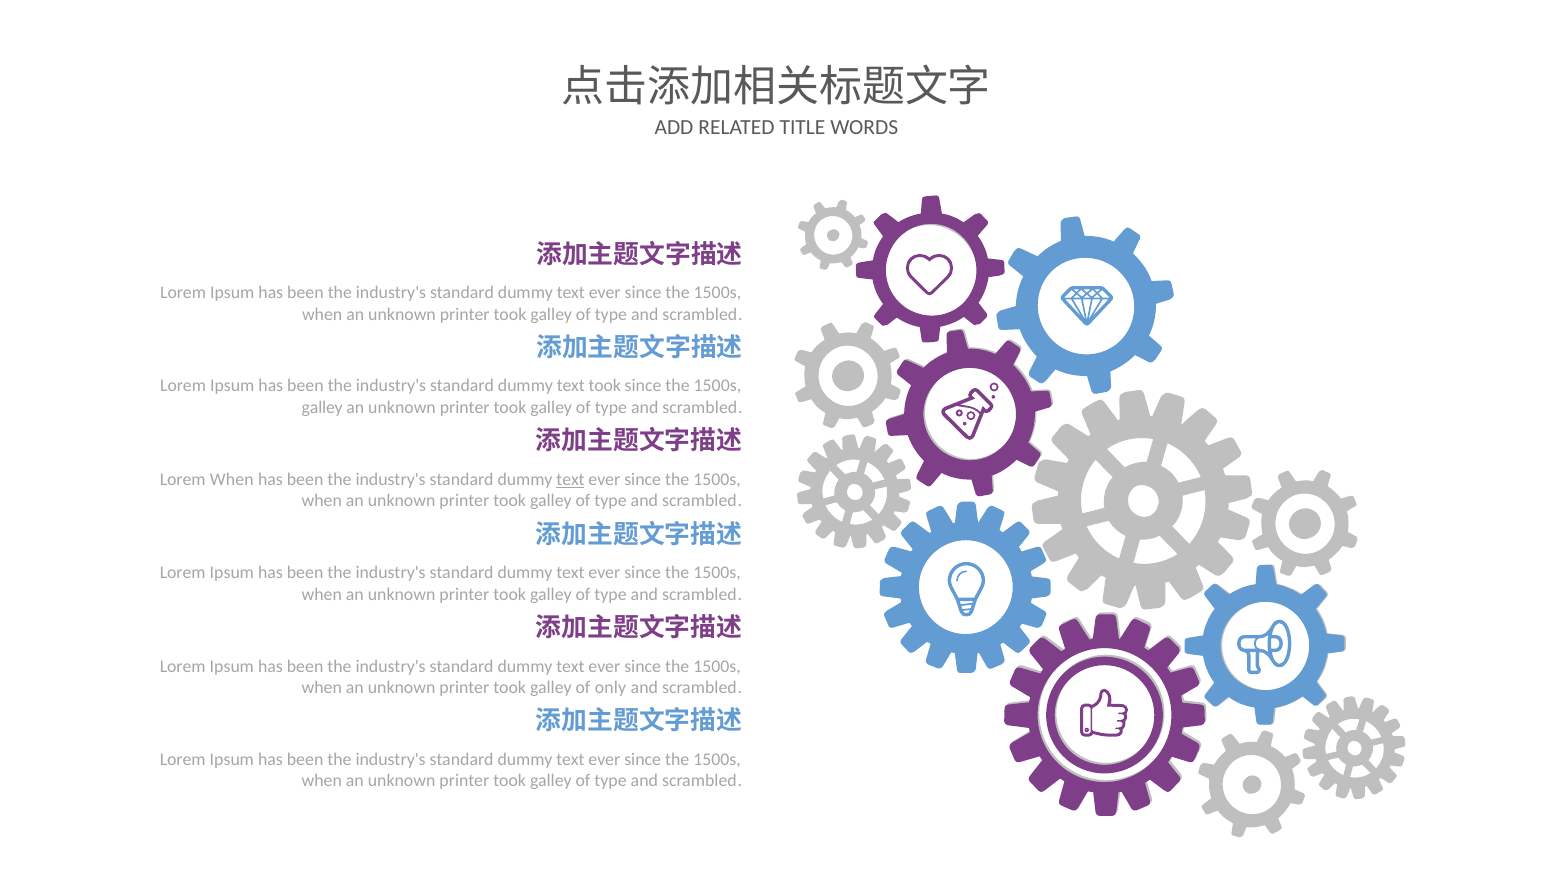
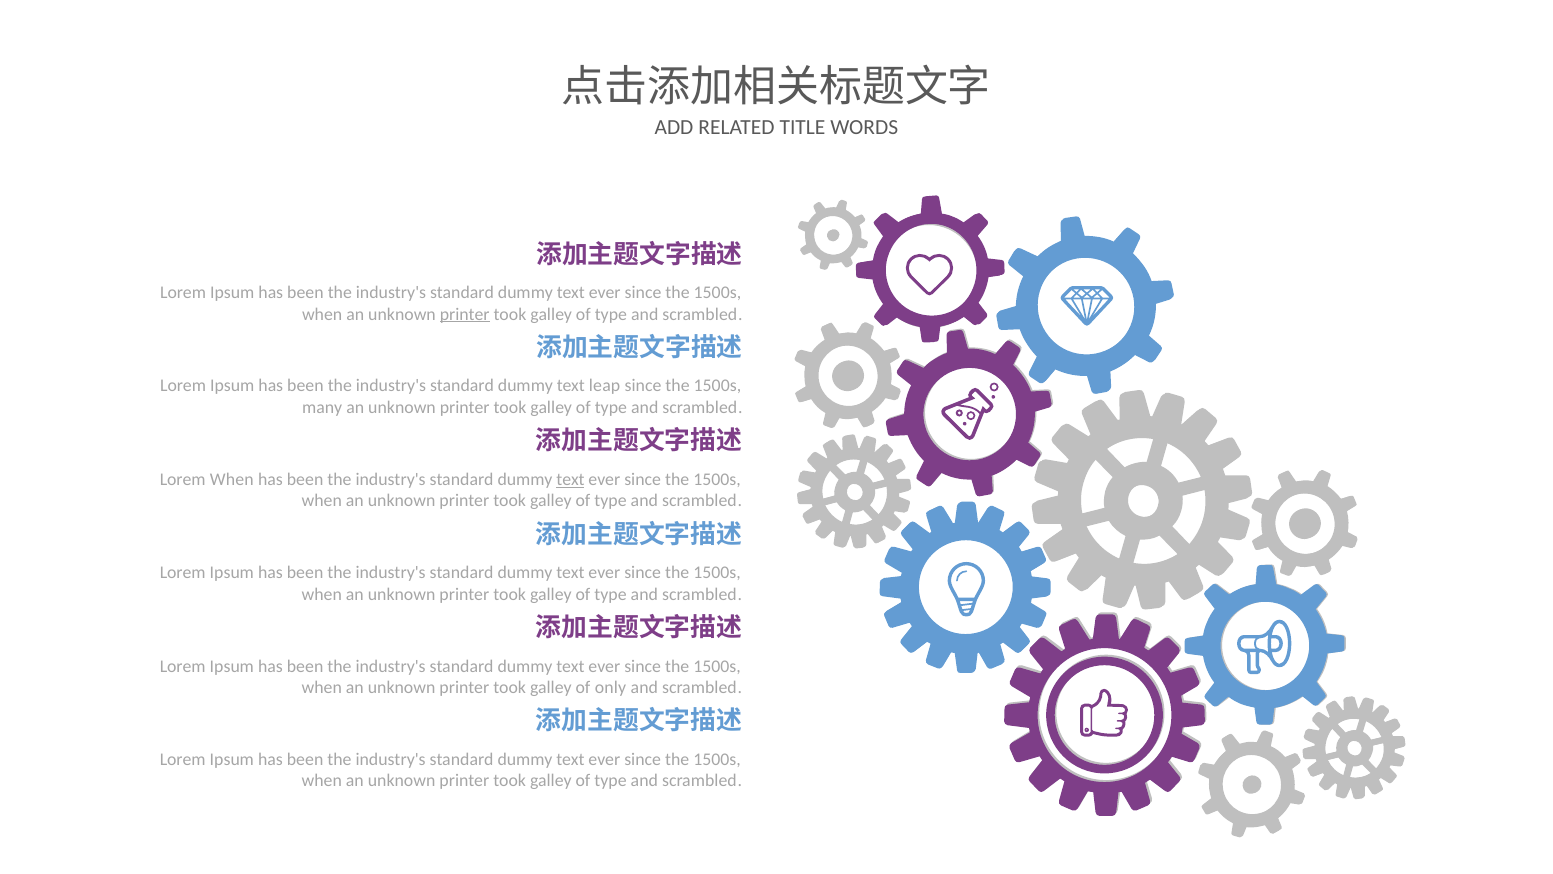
printer underline: none -> present (465, 314)
text took: took -> leap (605, 386)
galley: galley -> many (322, 407)
